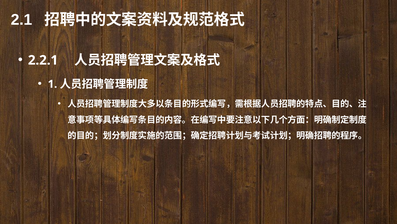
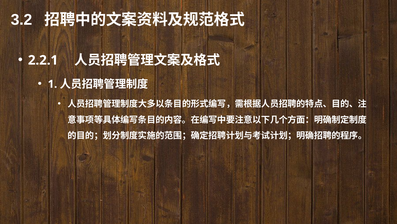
2.1: 2.1 -> 3.2 (21, 20)
